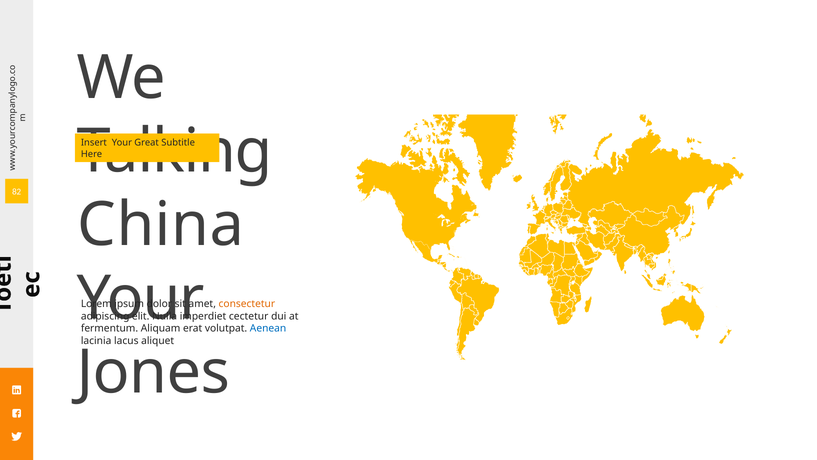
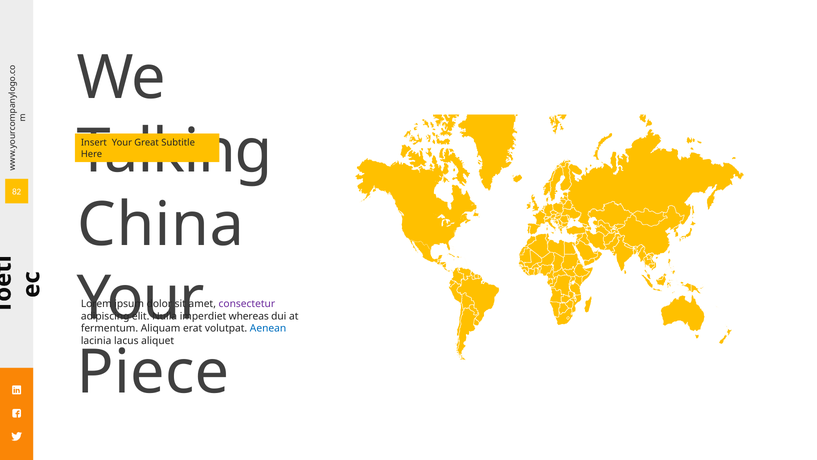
consectetur colour: orange -> purple (247, 304)
cectetur: cectetur -> whereas (249, 316)
Jones: Jones -> Piece (153, 372)
